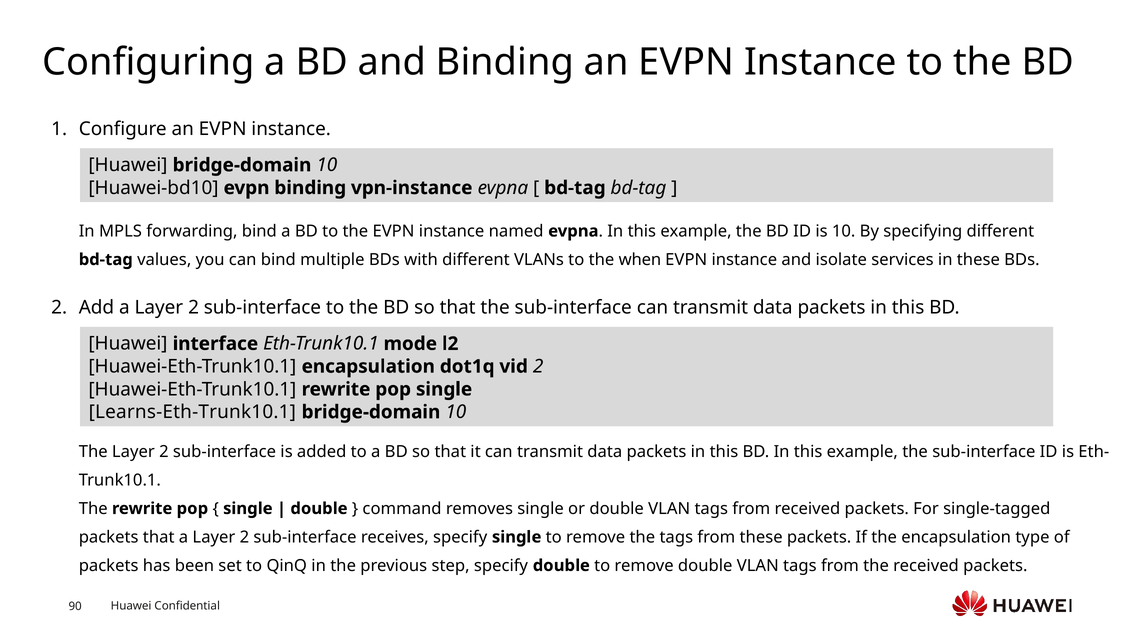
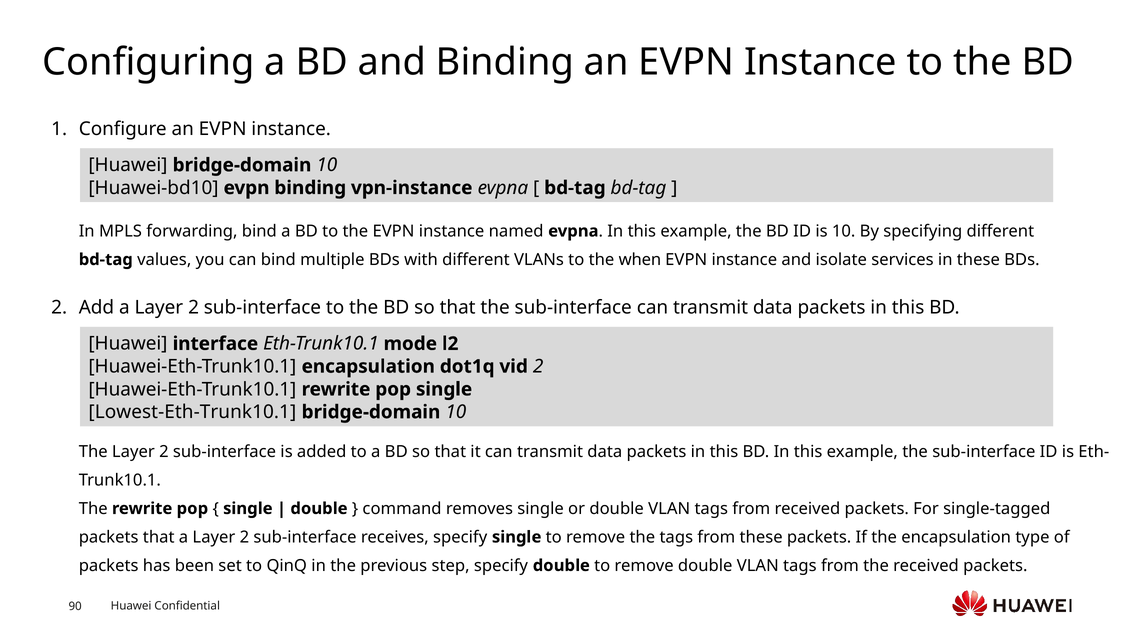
Learns-Eth-Trunk10.1: Learns-Eth-Trunk10.1 -> Lowest-Eth-Trunk10.1 (192, 412)
